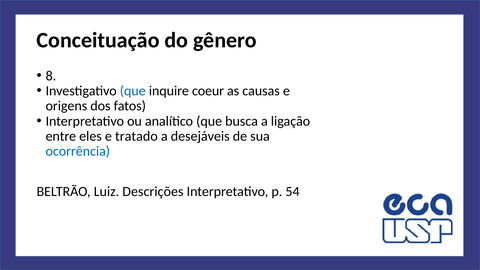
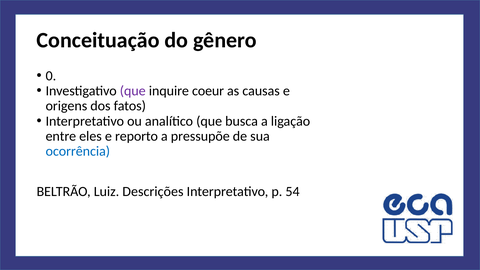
8: 8 -> 0 (51, 76)
que colour: blue -> purple (133, 91)
tratado: tratado -> reporto (136, 136)
desejáveis: desejáveis -> pressupõe (200, 136)
